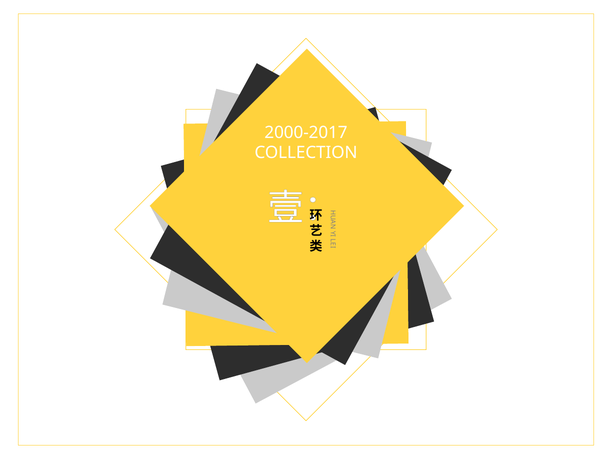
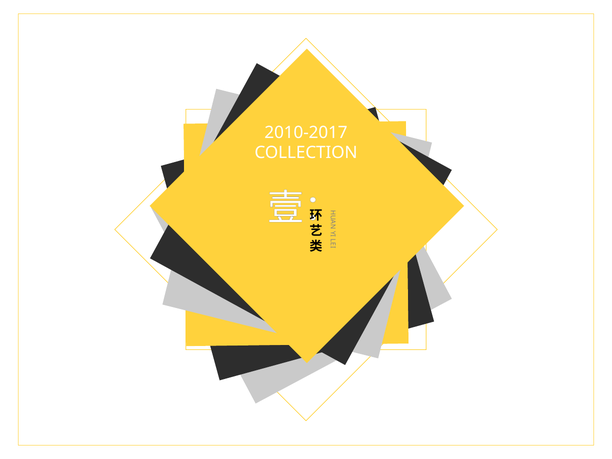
2000-2017: 2000-2017 -> 2010-2017 (306, 133)
